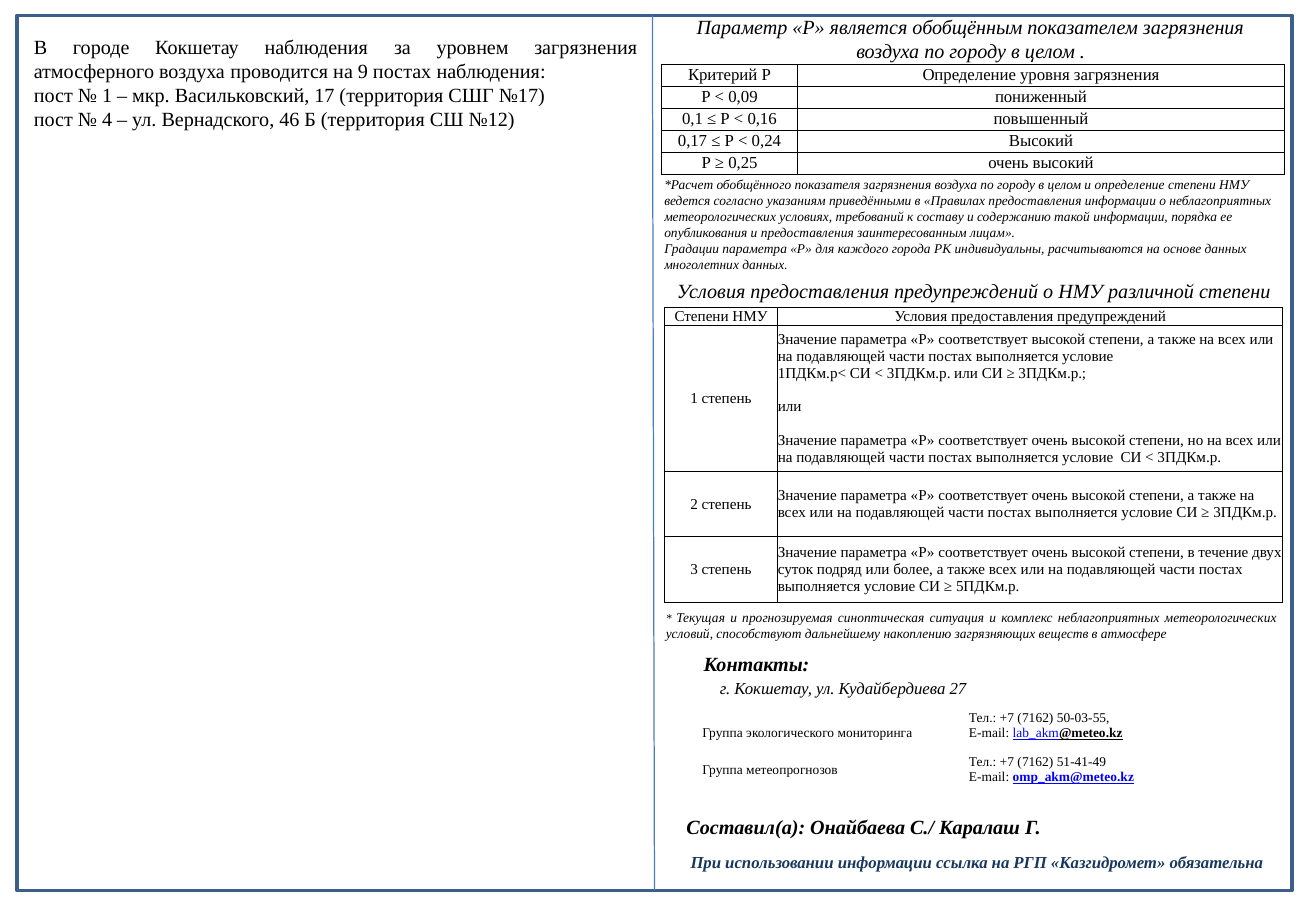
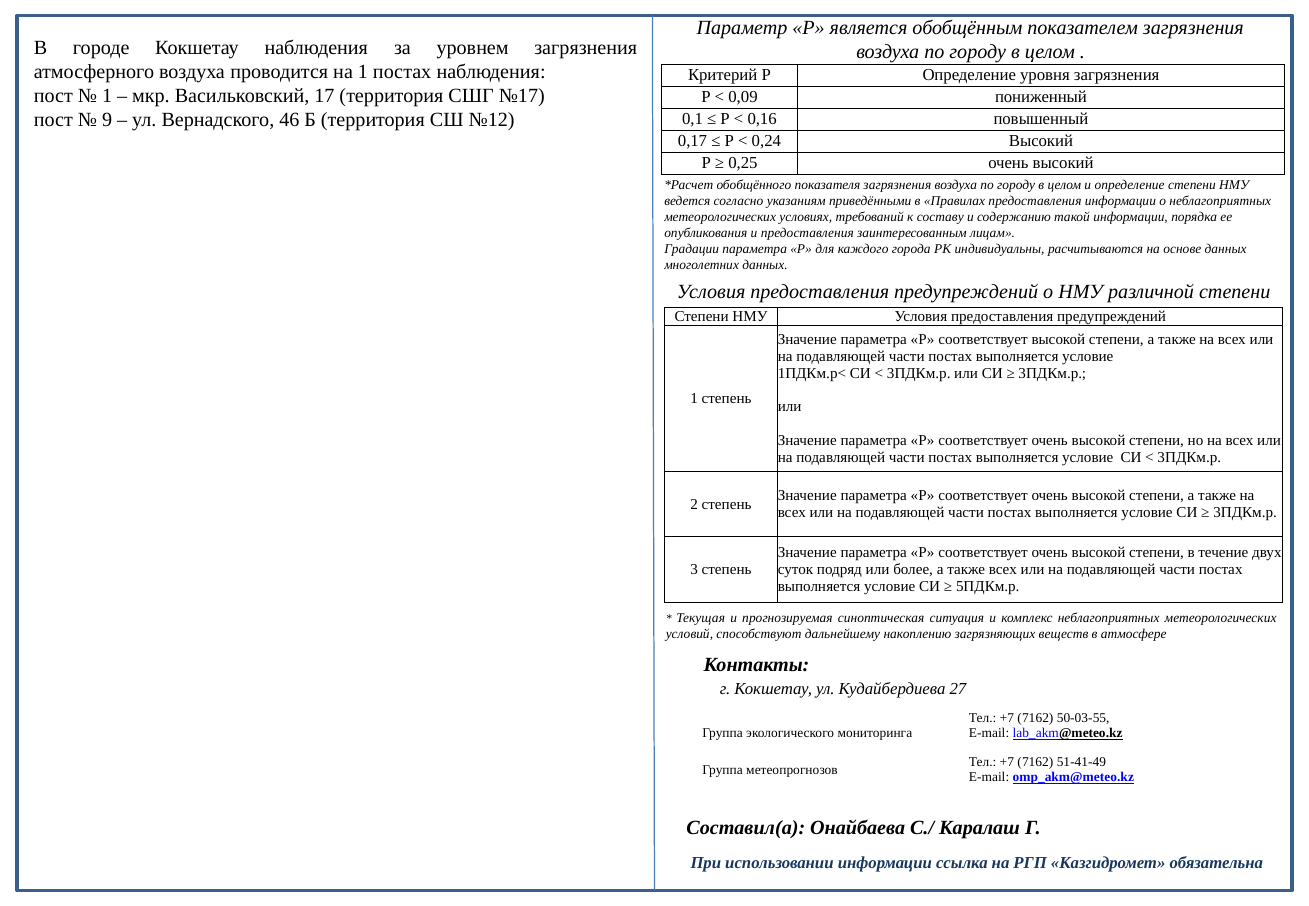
на 9: 9 -> 1 (363, 72)
4: 4 -> 9 (107, 120)
